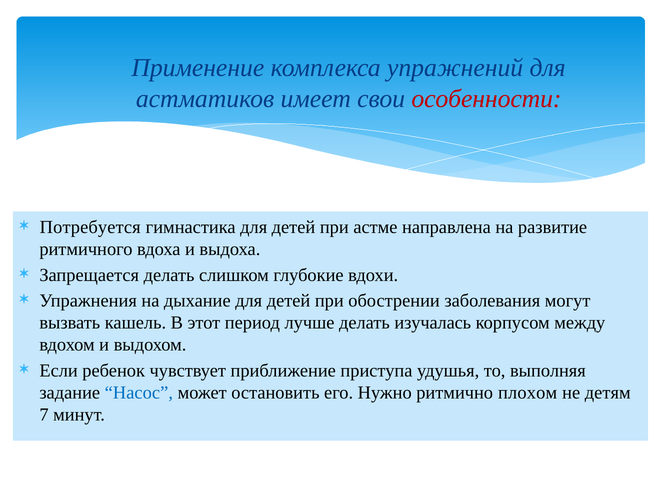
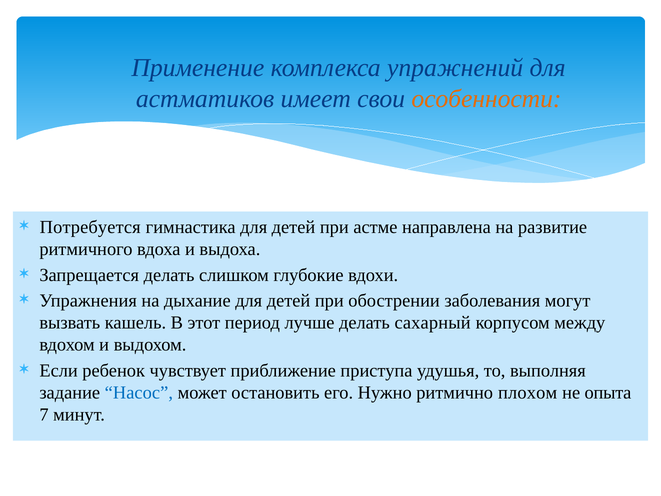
особенности colour: red -> orange (486, 99)
изучалась: изучалась -> сахарный (433, 323)
детям: детям -> опыта (608, 392)
